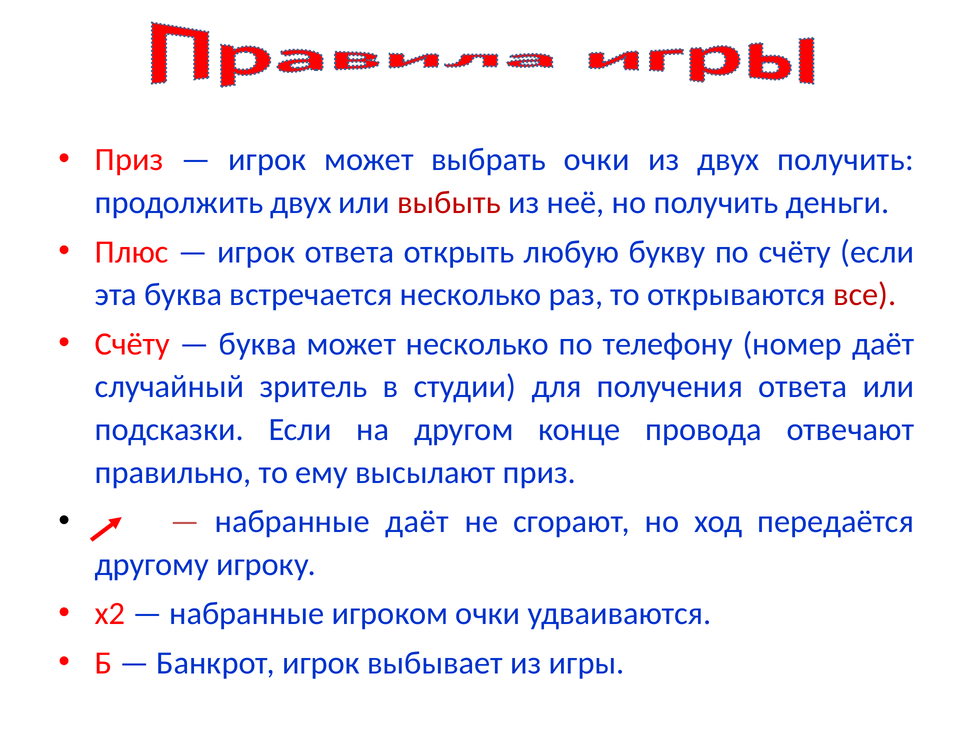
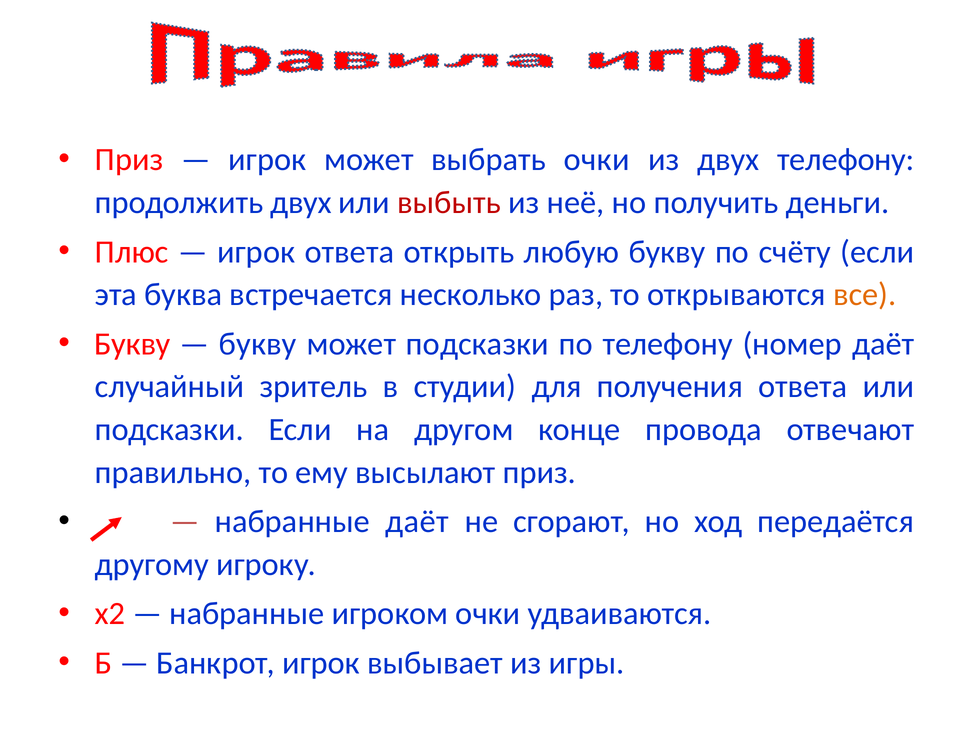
двух получить: получить -> телефону (846, 160)
все colour: red -> orange (865, 295)
Счёту: Счёту -> Букву (132, 344)
буква: буква -> букву (258, 344)
может несколько: несколько -> подсказки (477, 344)
